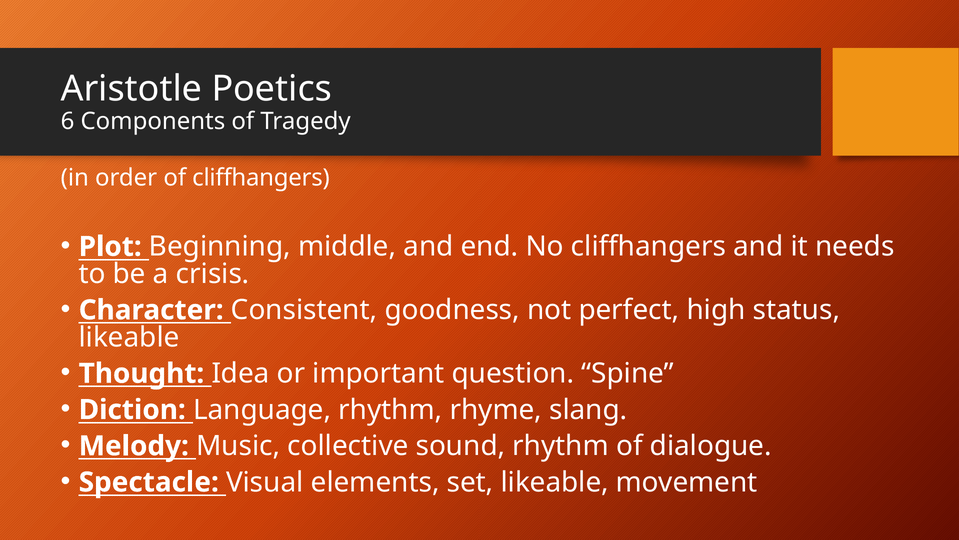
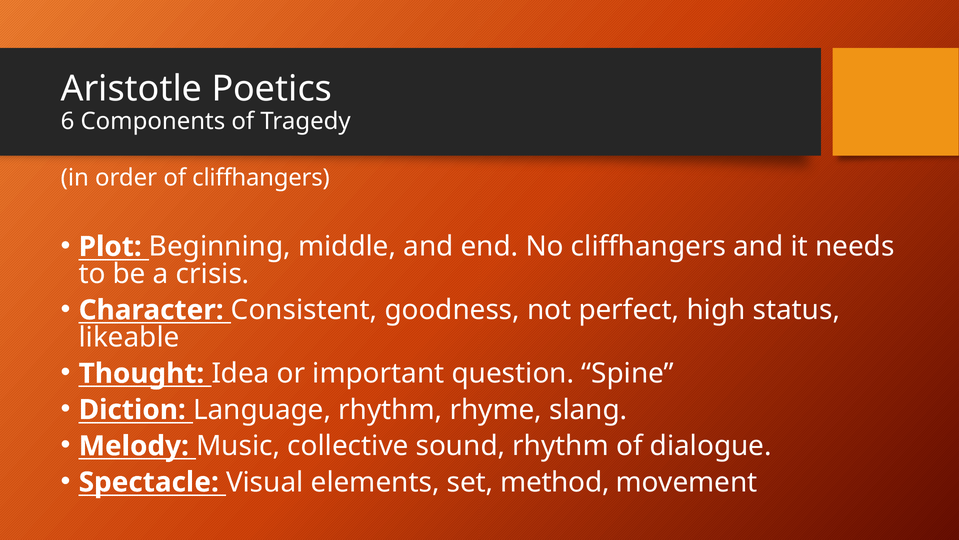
set likeable: likeable -> method (555, 482)
